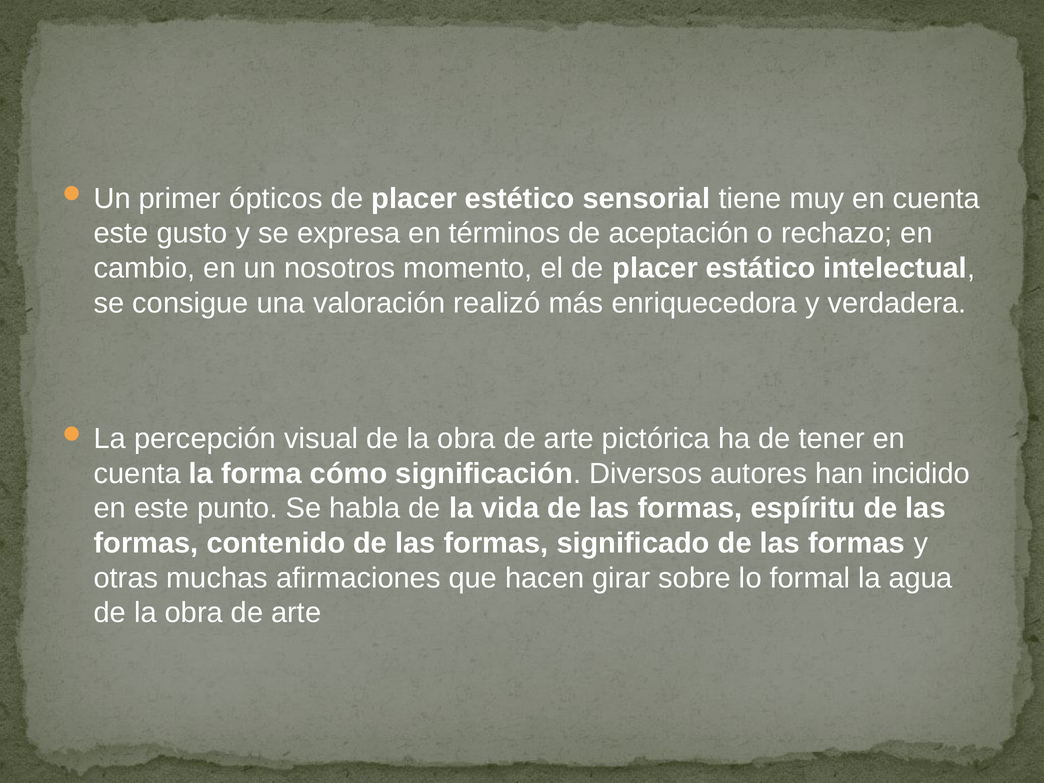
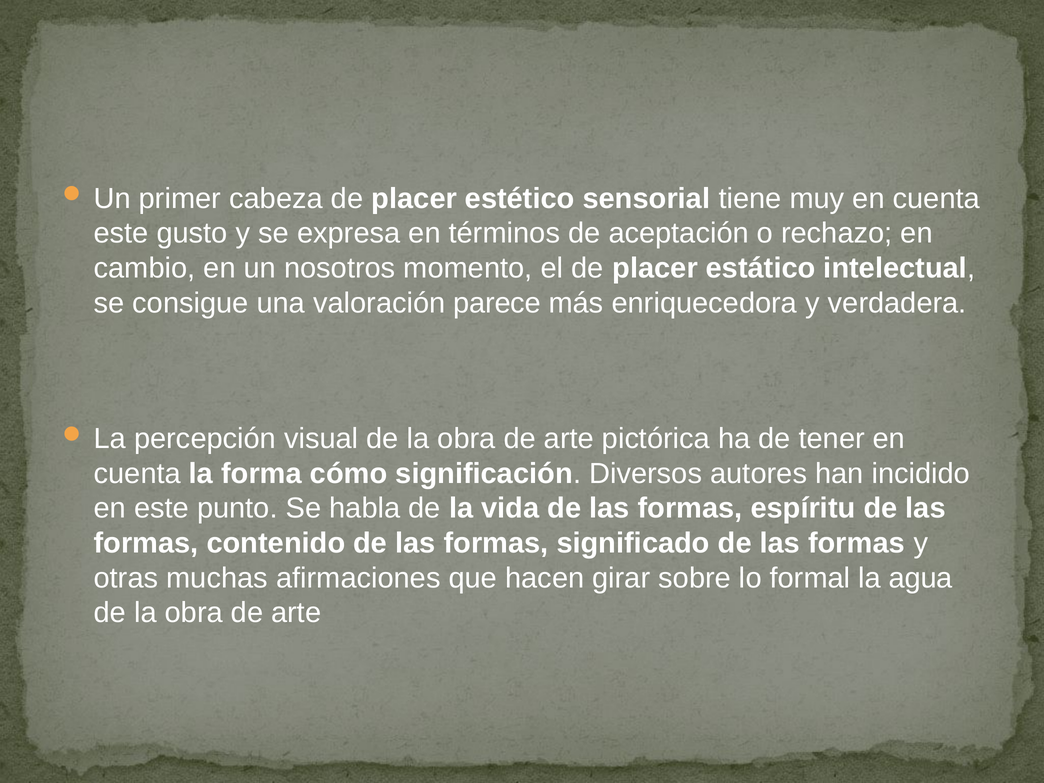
ópticos: ópticos -> cabeza (276, 199)
realizó: realizó -> parece (497, 303)
